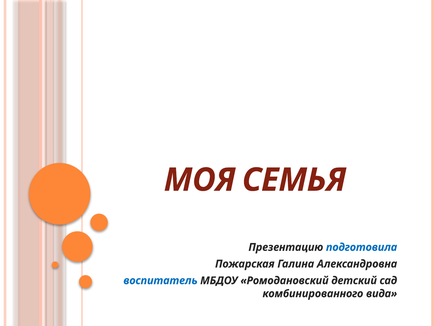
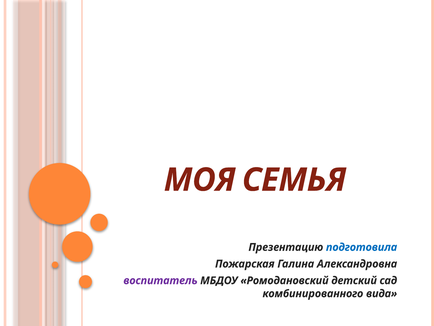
воспитатель colour: blue -> purple (160, 280)
